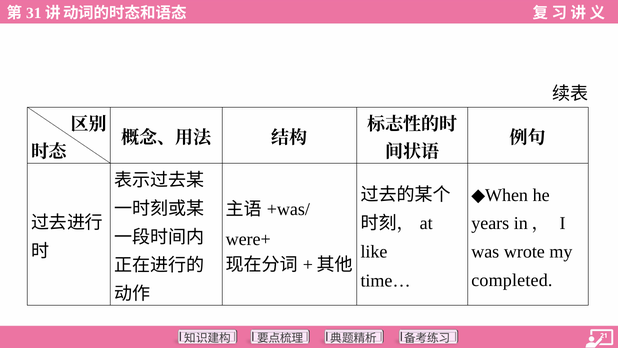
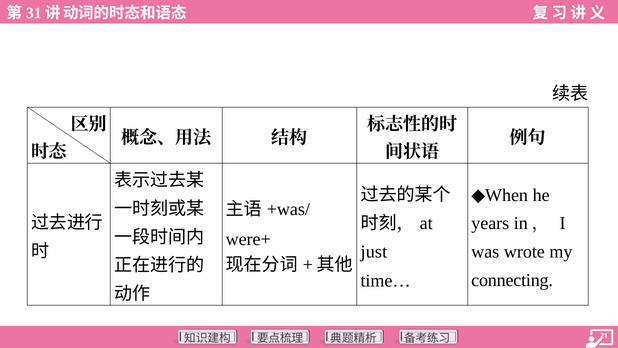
like: like -> just (374, 251)
completed: completed -> connecting (512, 280)
